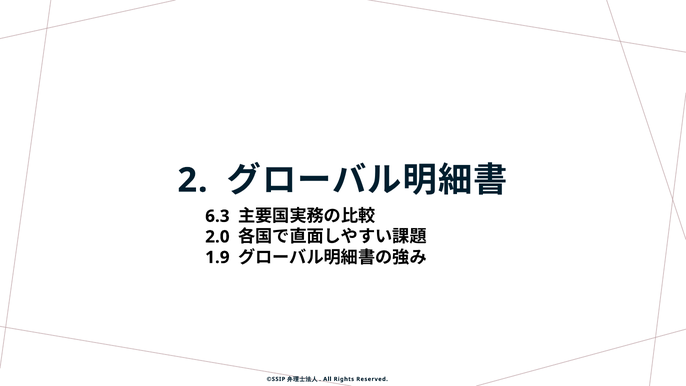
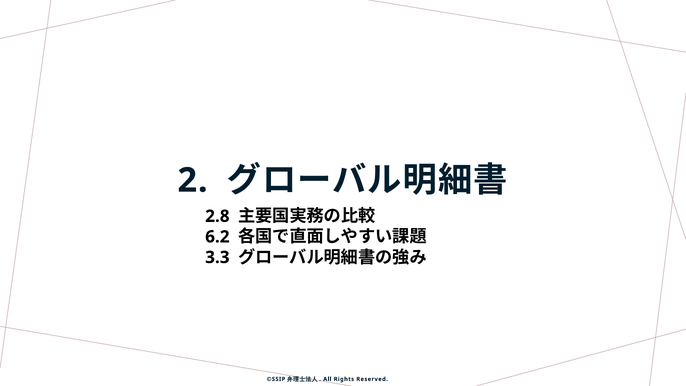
6.3: 6.3 -> 2.8 (217, 216)
2.0: 2.0 -> 6.2 (217, 237)
1.9: 1.9 -> 3.3 (217, 257)
